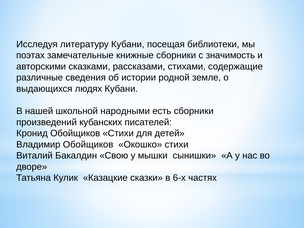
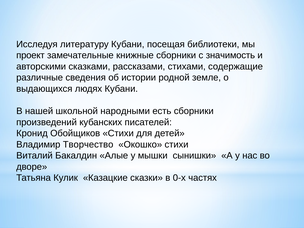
поэтах: поэтах -> проект (30, 55)
Владимир Обойщиков: Обойщиков -> Творчество (88, 144)
Свою: Свою -> Алые (114, 156)
6-х: 6-х -> 0-х (179, 178)
